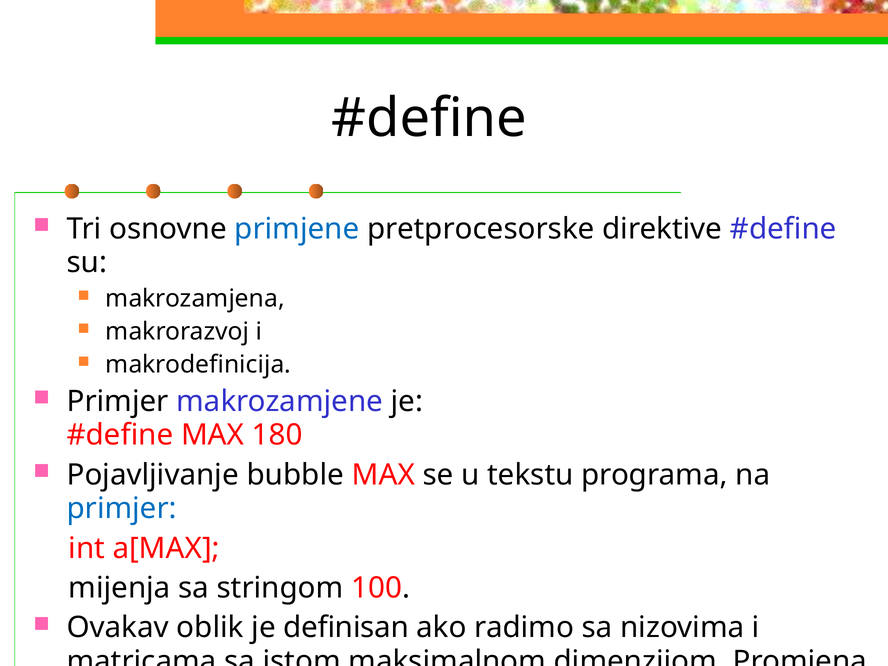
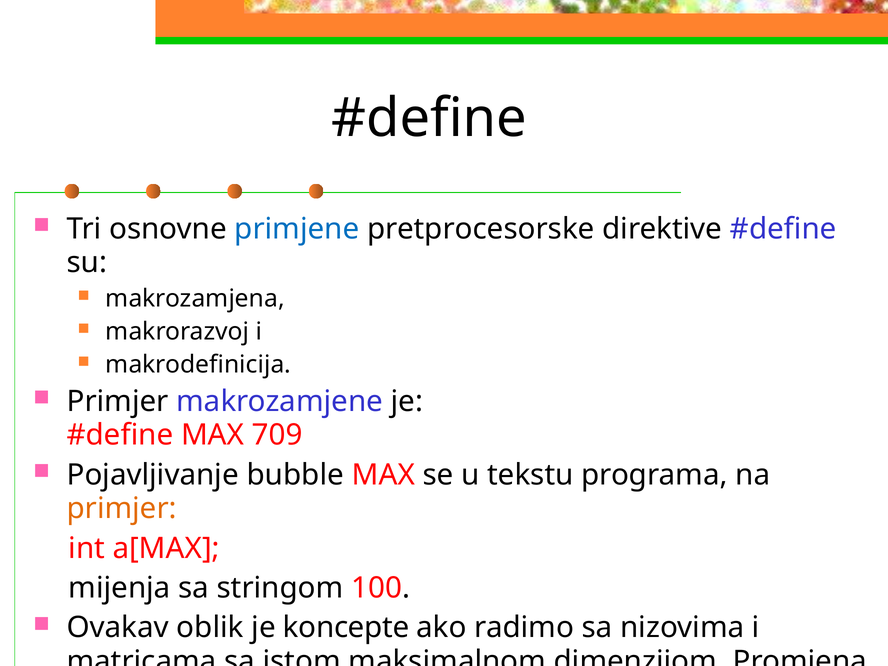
180: 180 -> 709 (277, 435)
primjer colour: blue -> orange (122, 509)
definisan: definisan -> koncepte (346, 628)
